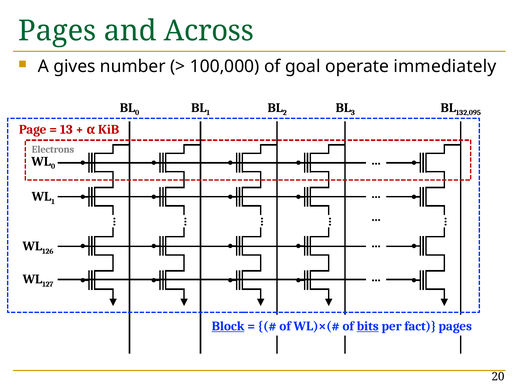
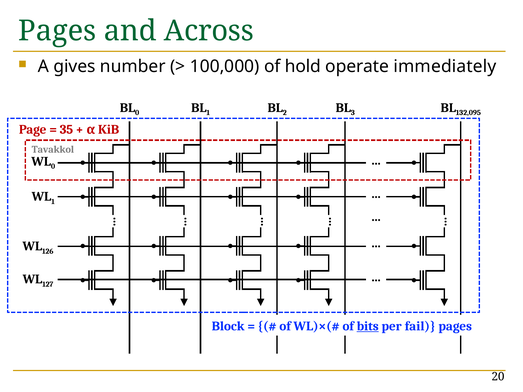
goal: goal -> hold (303, 67)
13: 13 -> 35 (66, 130)
Electrons: Electrons -> Tavakkol (53, 150)
Block underline: present -> none (228, 326)
fact: fact -> fail (420, 326)
